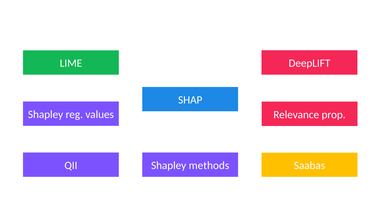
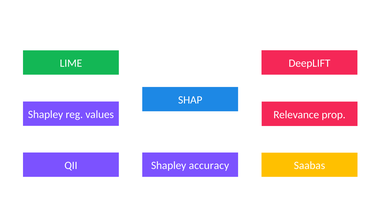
methods: methods -> accuracy (209, 165)
